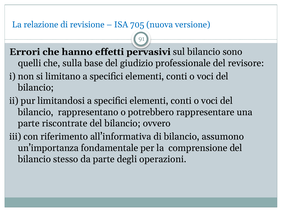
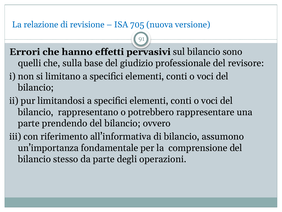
riscontrate: riscontrate -> prendendo (65, 123)
